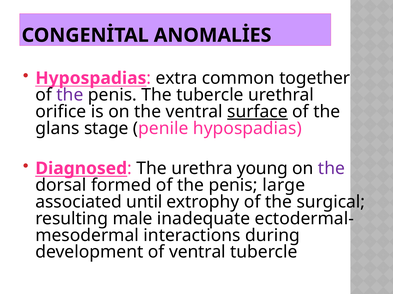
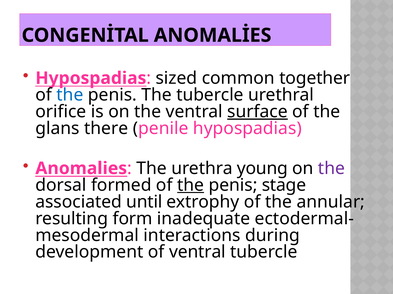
extra: extra -> sized (176, 78)
the colour: purple -> blue (70, 95)
stage: stage -> there (106, 129)
Diagnosed: Diagnosed -> Anomalies (81, 169)
the underline: none -> present (191, 186)
large: large -> stage (284, 186)
surgical: surgical -> annular (331, 202)
male: male -> form (133, 219)
